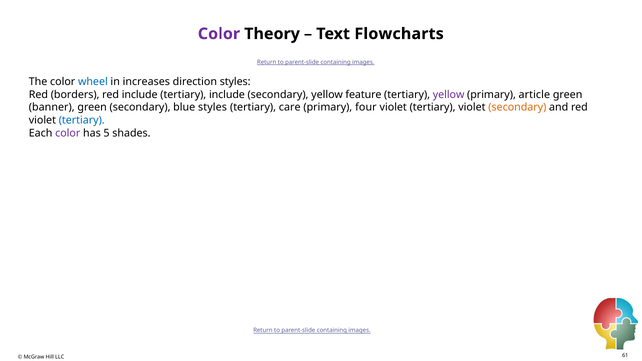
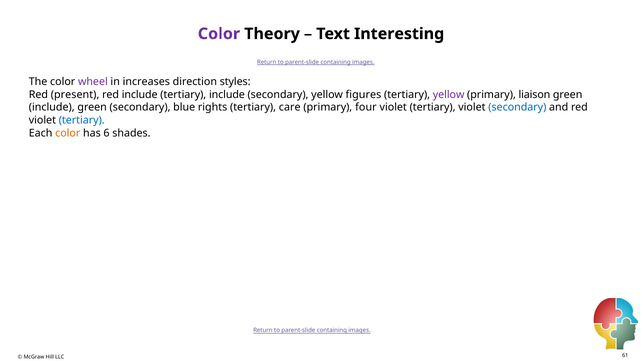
Flowcharts: Flowcharts -> Interesting (399, 34)
wheel colour: blue -> purple (93, 82)
borders: borders -> present (75, 95)
feature: feature -> figures (363, 95)
article: article -> liaison (534, 95)
banner: banner -> include (52, 107)
blue styles: styles -> rights (213, 107)
secondary colour: orange -> blue (517, 107)
color colour: purple -> orange (68, 133)
5: 5 -> 6 (107, 133)
